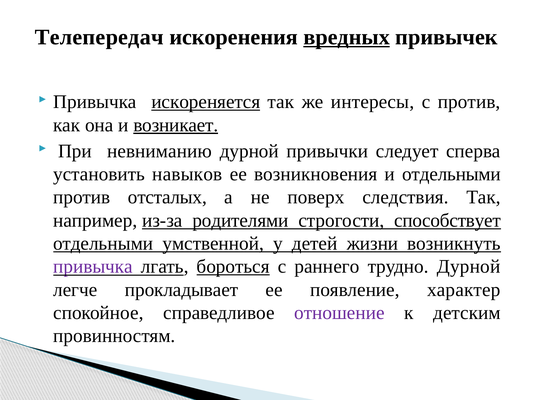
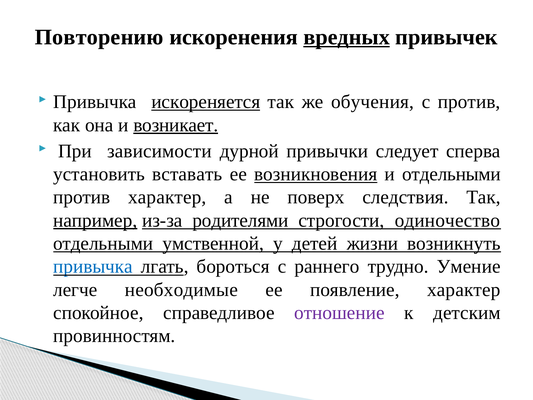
Телепередач: Телепередач -> Повторению (99, 37)
интересы: интересы -> обучения (373, 102)
невниманию: невниманию -> зависимости (159, 151)
навыков: навыков -> вставать (187, 174)
возникновения underline: none -> present (316, 174)
против отсталых: отсталых -> характер (167, 197)
например underline: none -> present (95, 220)
способствует: способствует -> одиночество (447, 220)
привычка colour: purple -> blue (93, 266)
бороться underline: present -> none (233, 266)
трудно Дурной: Дурной -> Умение (469, 266)
прокладывает: прокладывает -> необходимые (181, 289)
